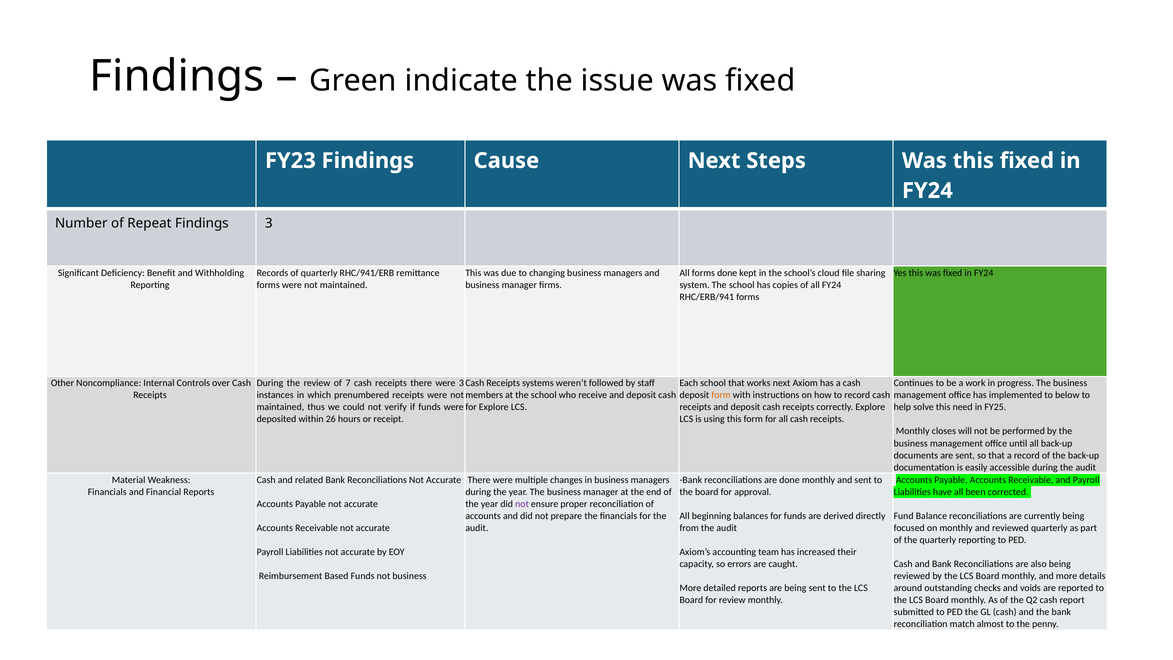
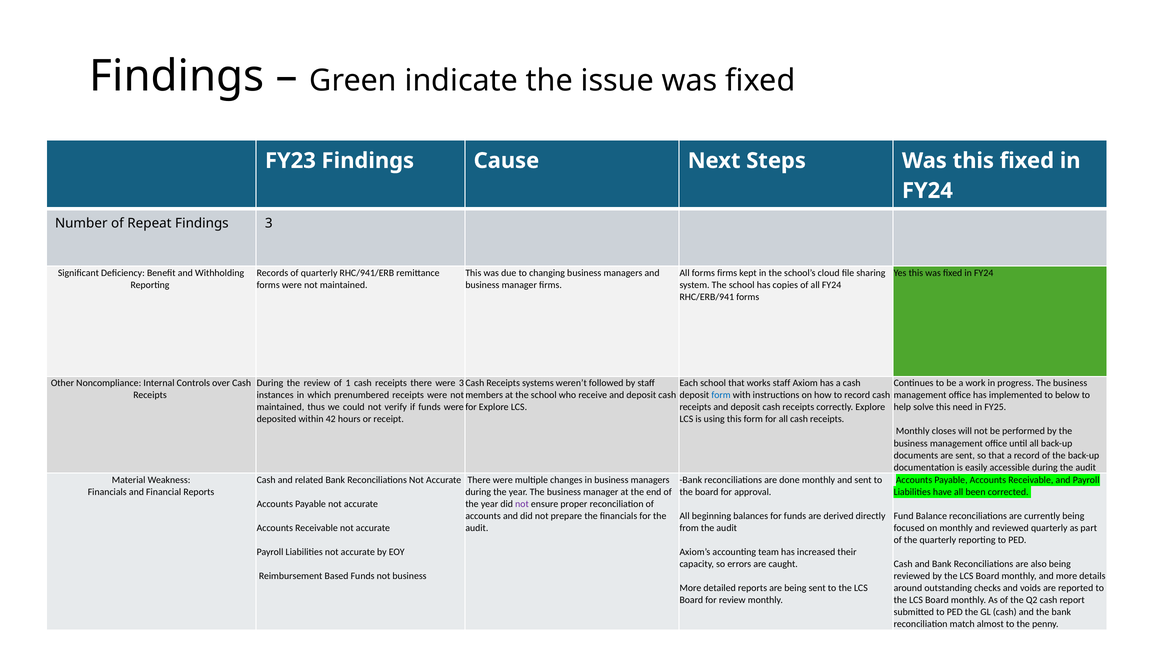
forms done: done -> firms (727, 273)
7: 7 -> 1 (348, 383)
works next: next -> staff (782, 383)
form colour: orange -> blue (721, 395)
26: 26 -> 42 (331, 419)
